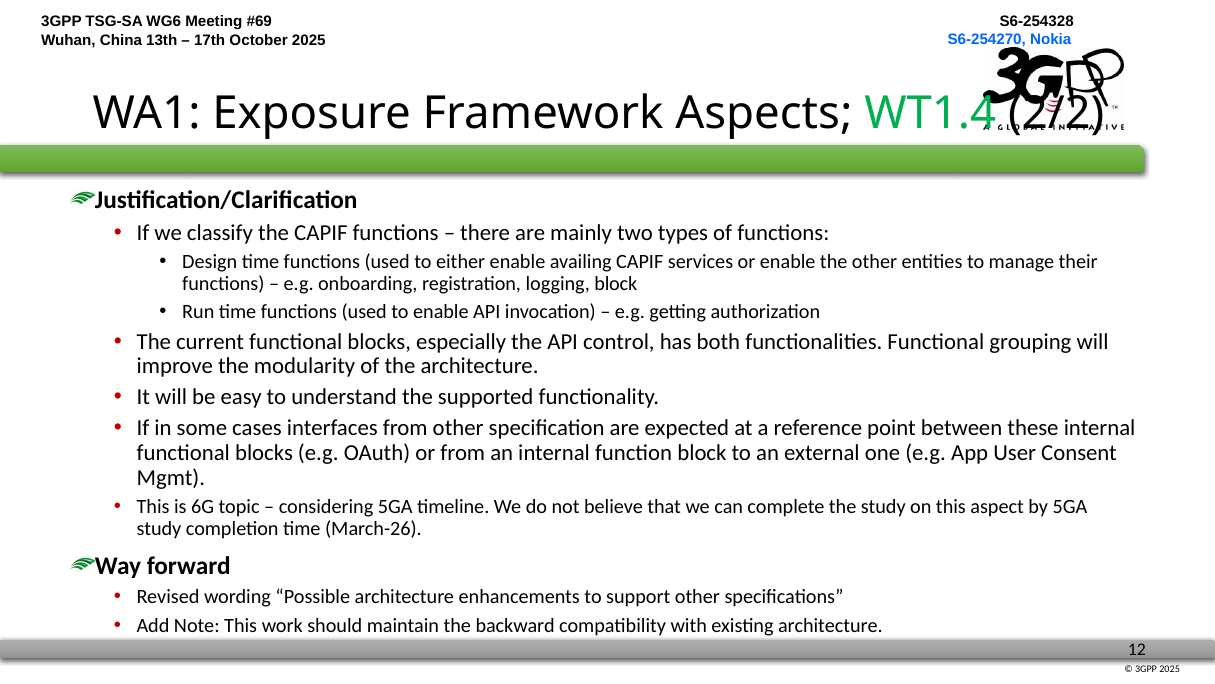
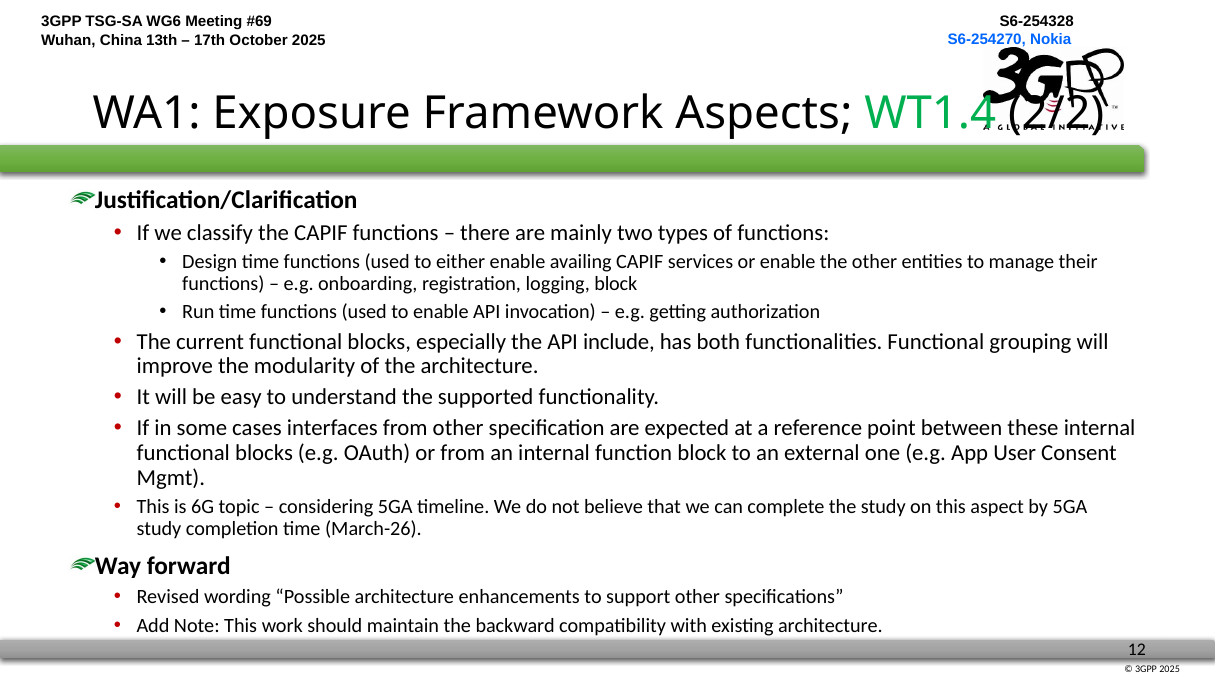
control: control -> include (619, 341)
